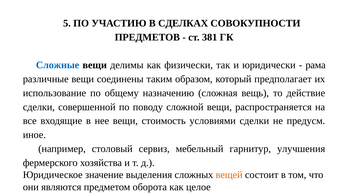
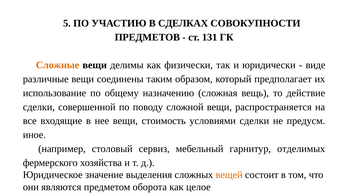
381: 381 -> 131 (210, 37)
Сложные colour: blue -> orange (58, 65)
рама: рама -> виде (316, 65)
улучшения: улучшения -> отделимых (301, 149)
